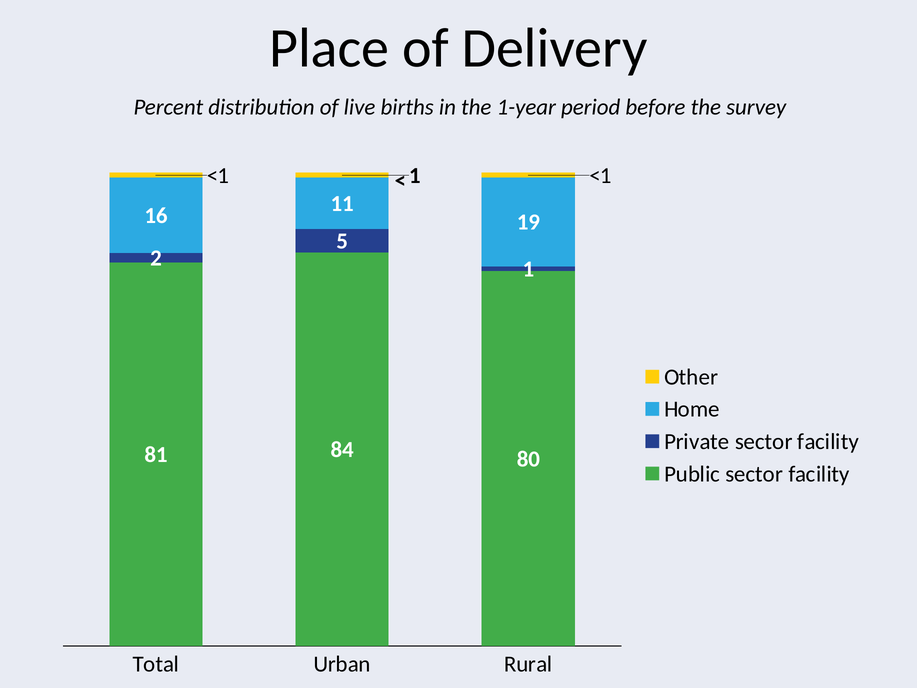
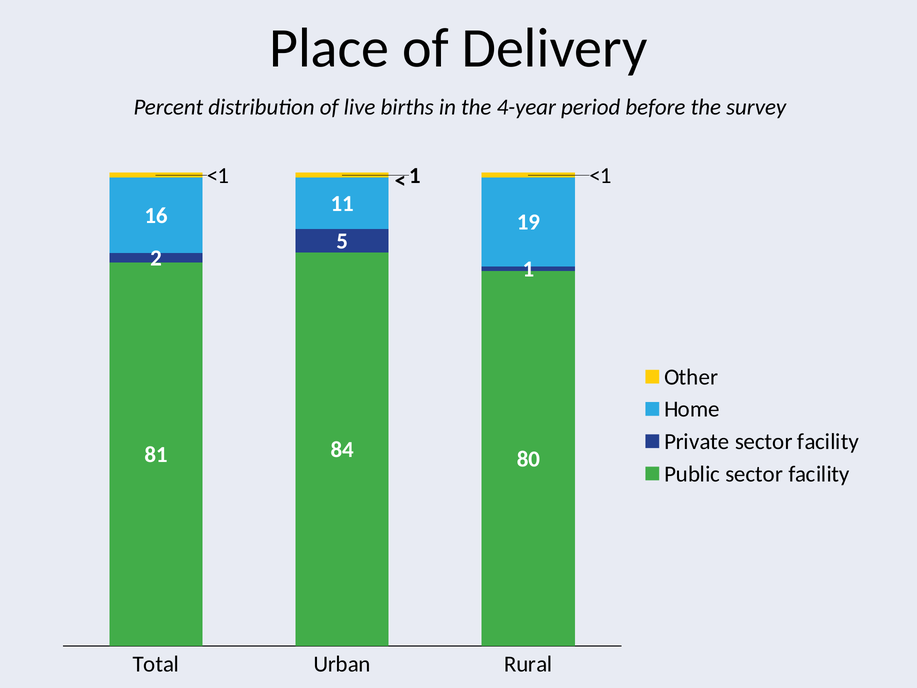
1-year: 1-year -> 4-year (526, 107)
